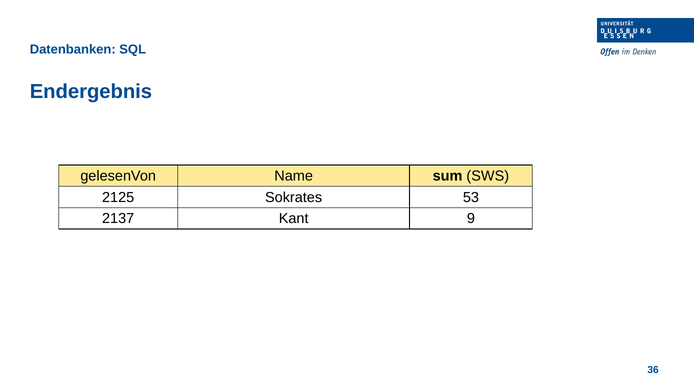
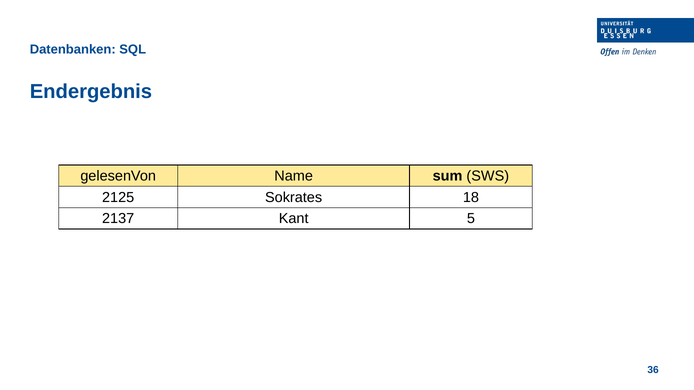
53: 53 -> 18 (471, 197)
9: 9 -> 5 (471, 219)
